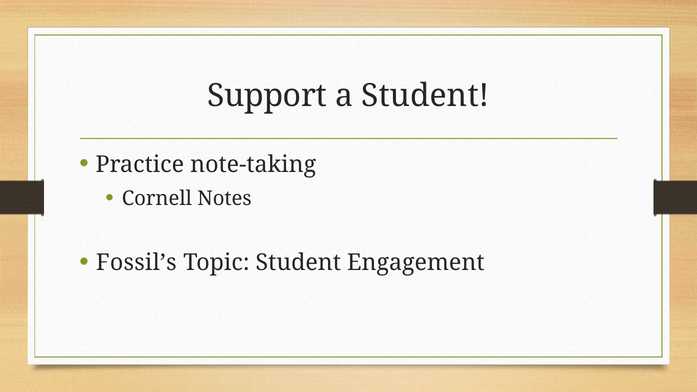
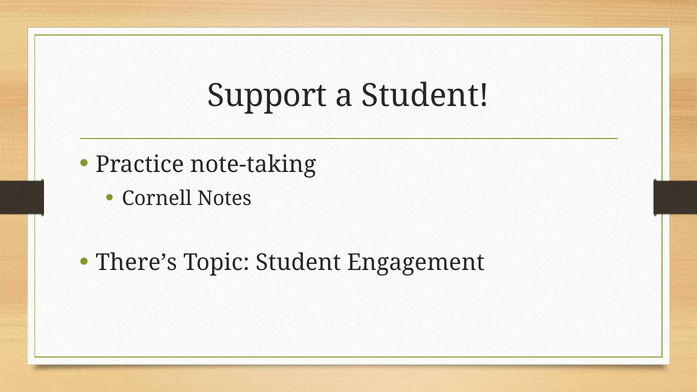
Fossil’s: Fossil’s -> There’s (136, 263)
